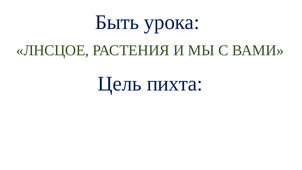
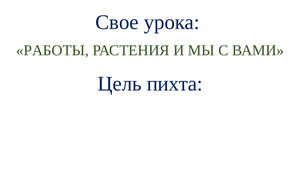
Быть: Быть -> Свое (117, 22)
ЛНСЦОЕ: ЛНСЦОЕ -> РАБОТЫ (52, 50)
